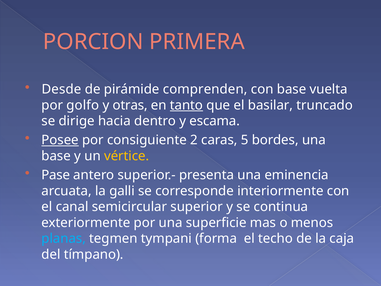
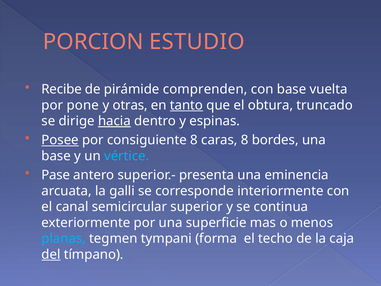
PRIMERA: PRIMERA -> ESTUDIO (197, 42)
Desde: Desde -> Recibe (62, 89)
golfo: golfo -> pone (83, 105)
basilar: basilar -> obtura (270, 105)
hacia underline: none -> present (114, 121)
escama: escama -> espinas (215, 121)
consiguiente 2: 2 -> 8 (194, 140)
caras 5: 5 -> 8 (245, 140)
vértice colour: yellow -> light blue (127, 156)
del underline: none -> present (51, 254)
